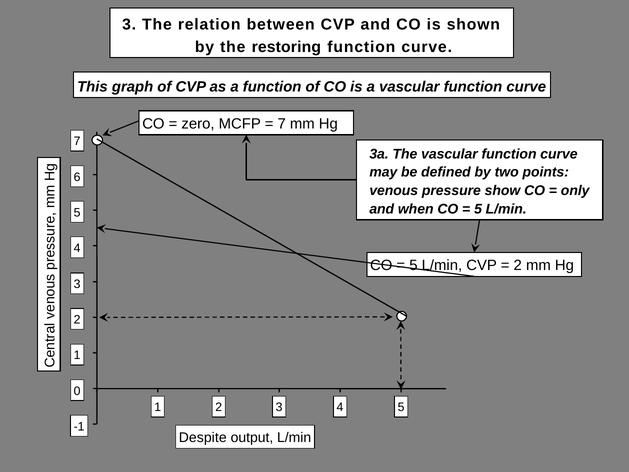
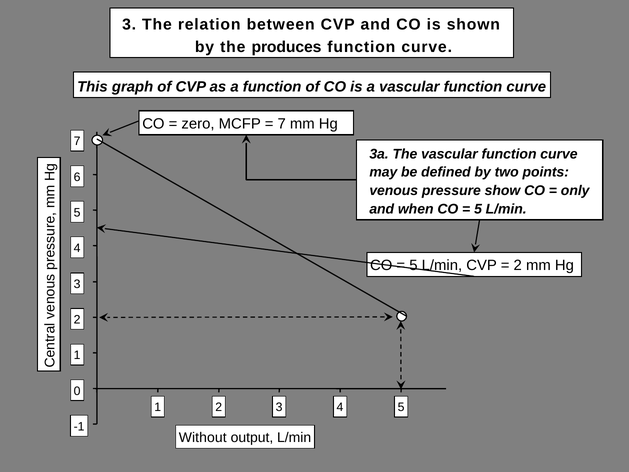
restoring: restoring -> produces (286, 47)
Despite: Despite -> Without (203, 437)
